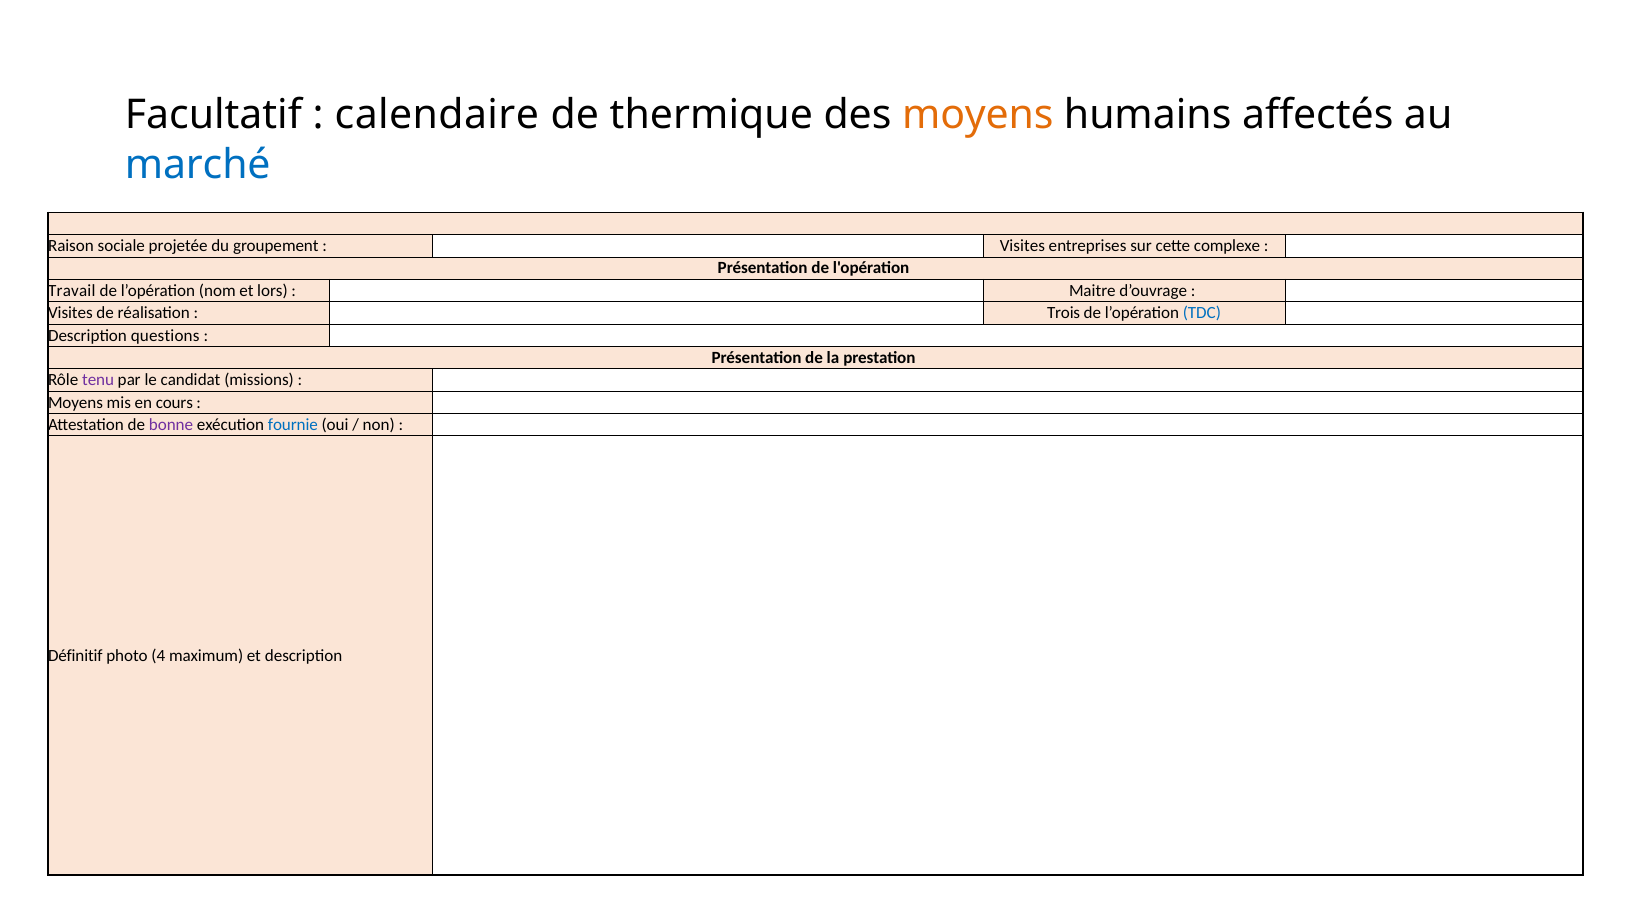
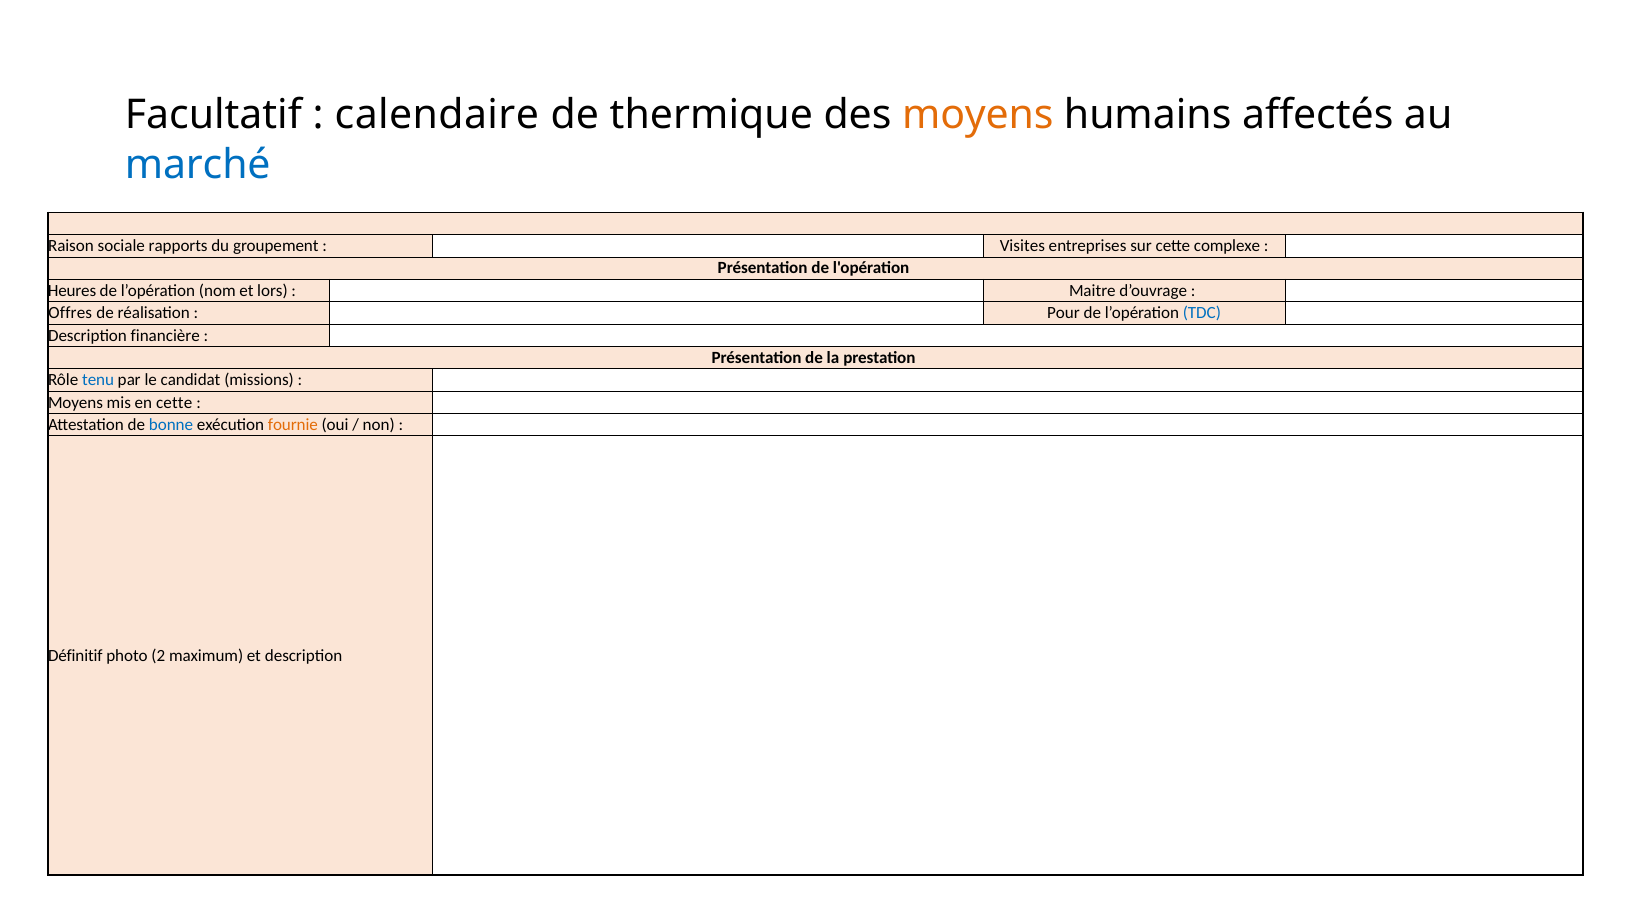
projetée: projetée -> rapports (178, 246)
Travail: Travail -> Heures (72, 291)
Visites: Visites -> Offres (70, 313)
Trois: Trois -> Pour (1064, 313)
questions: questions -> financière (165, 335)
tenu colour: purple -> blue (98, 380)
en cours: cours -> cette (174, 402)
bonne colour: purple -> blue (171, 425)
fournie colour: blue -> orange (293, 425)
4: 4 -> 2 (158, 656)
